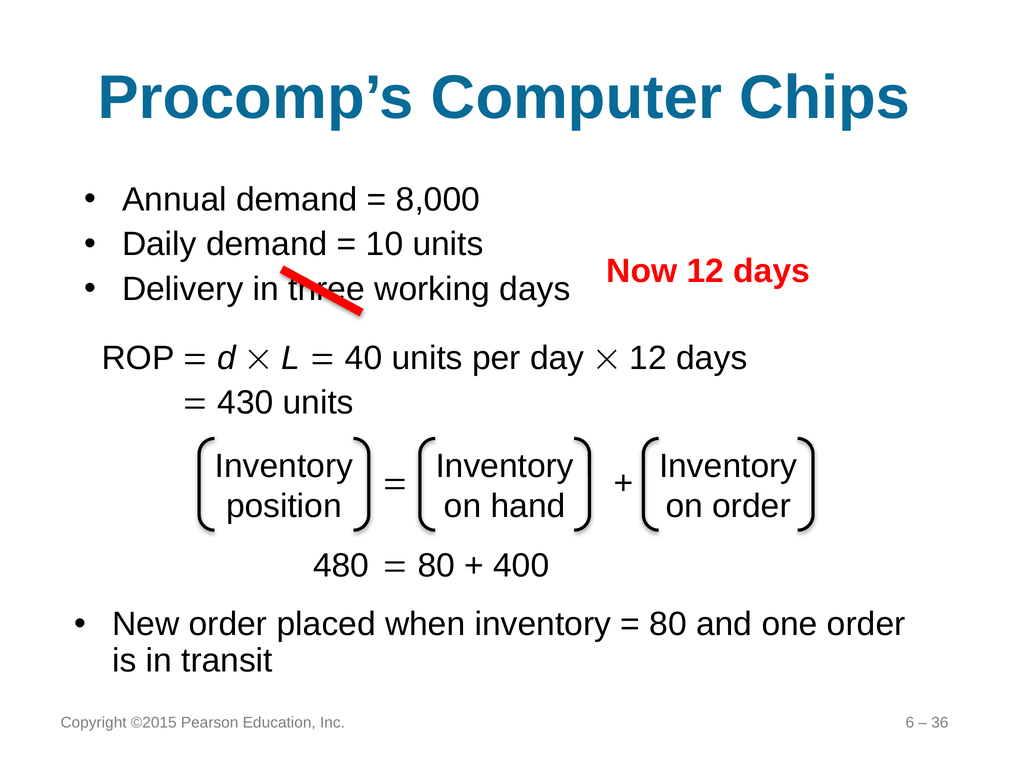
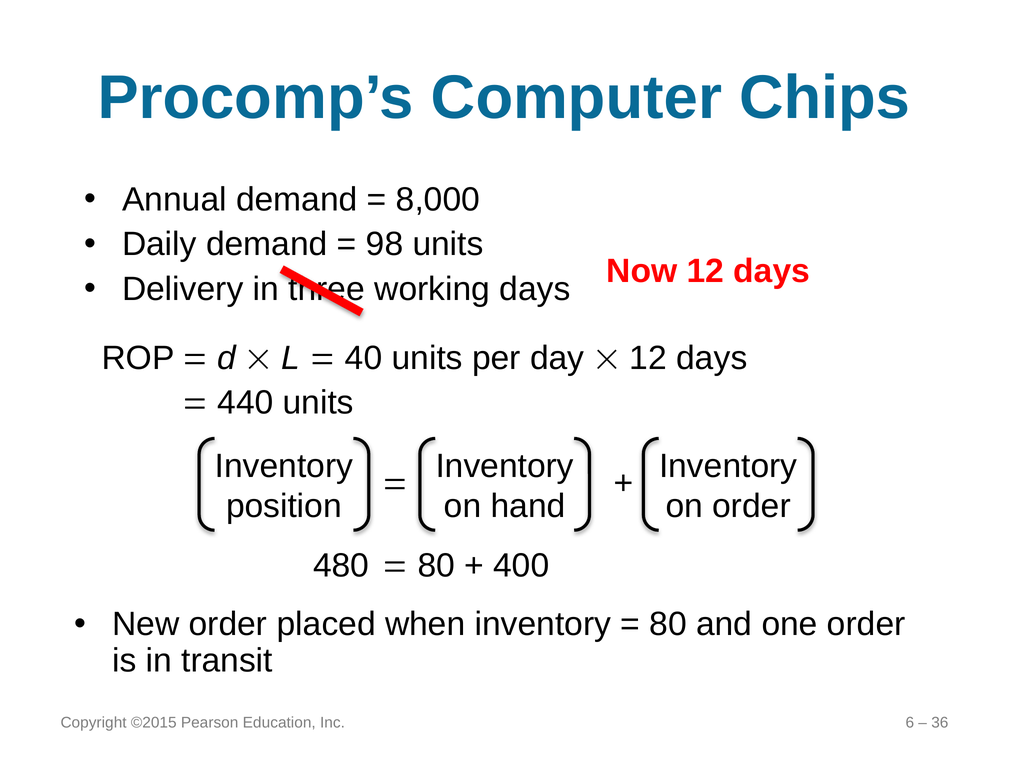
10: 10 -> 98 (385, 244)
430: 430 -> 440 (245, 402)
